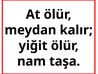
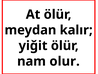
taşa: taşa -> olur (65, 61)
